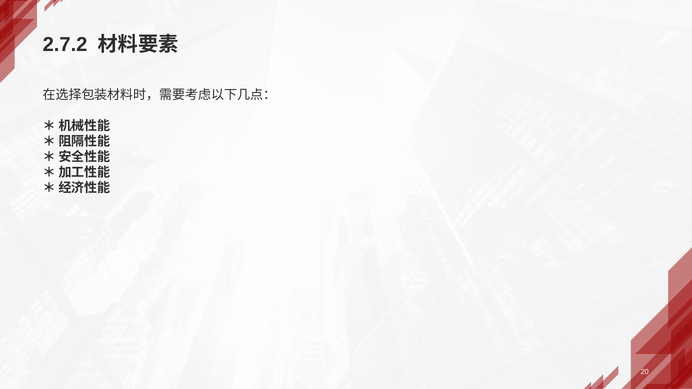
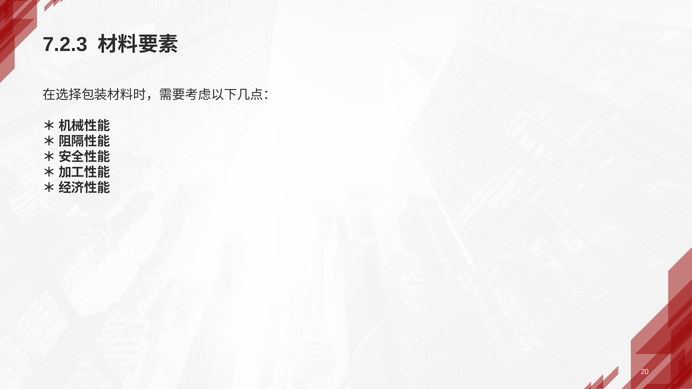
2.7.2: 2.7.2 -> 7.2.3 (65, 45)
